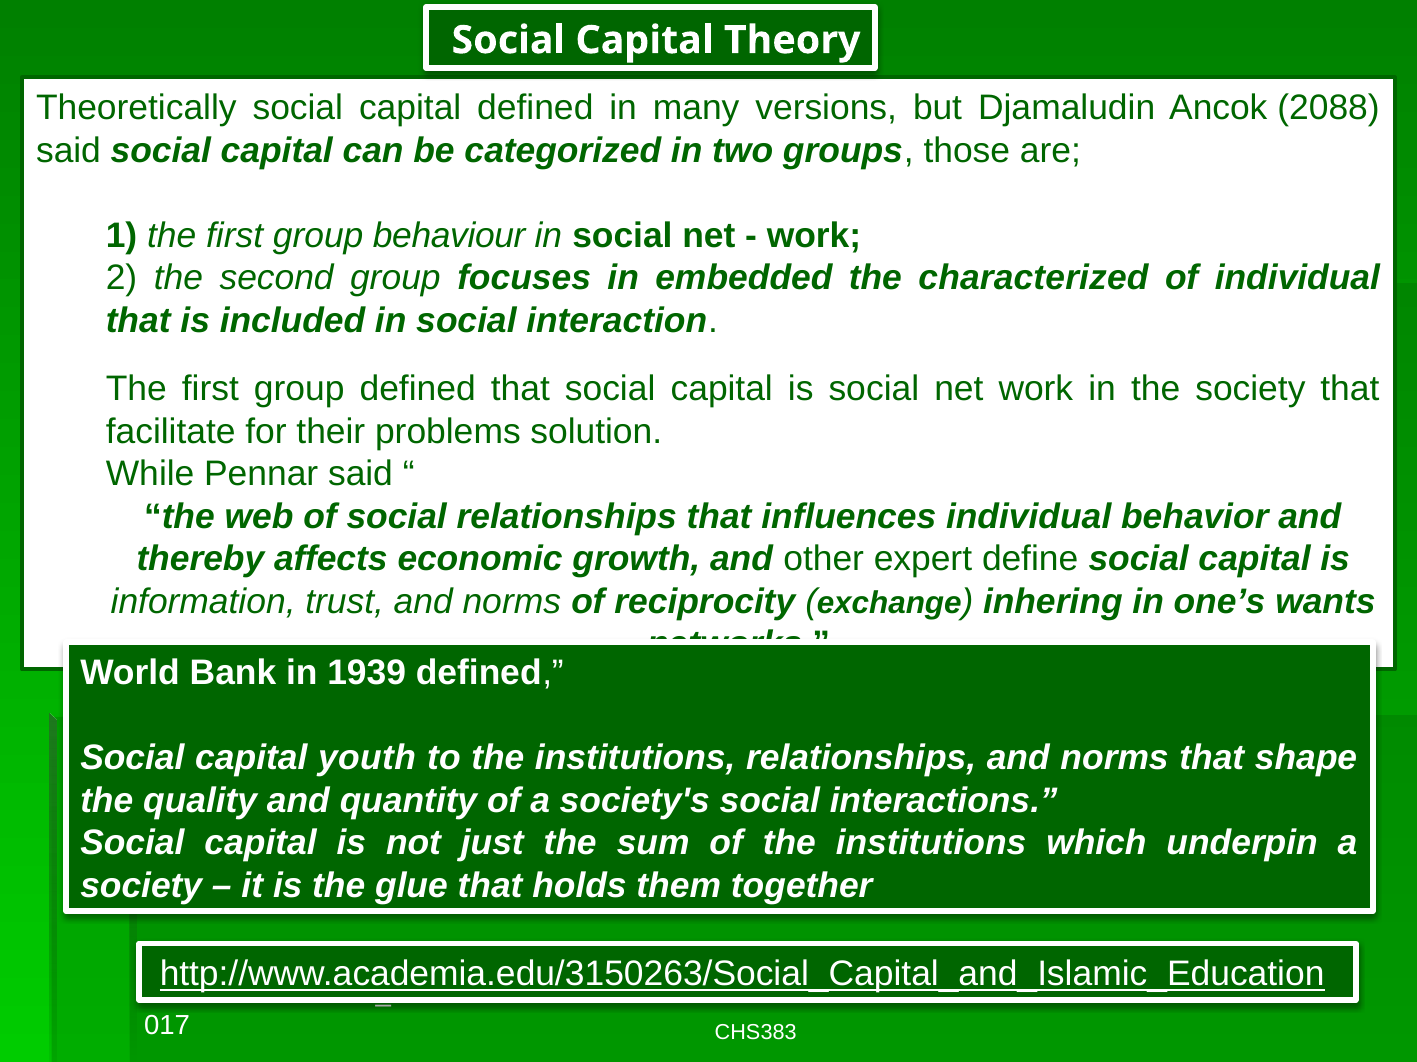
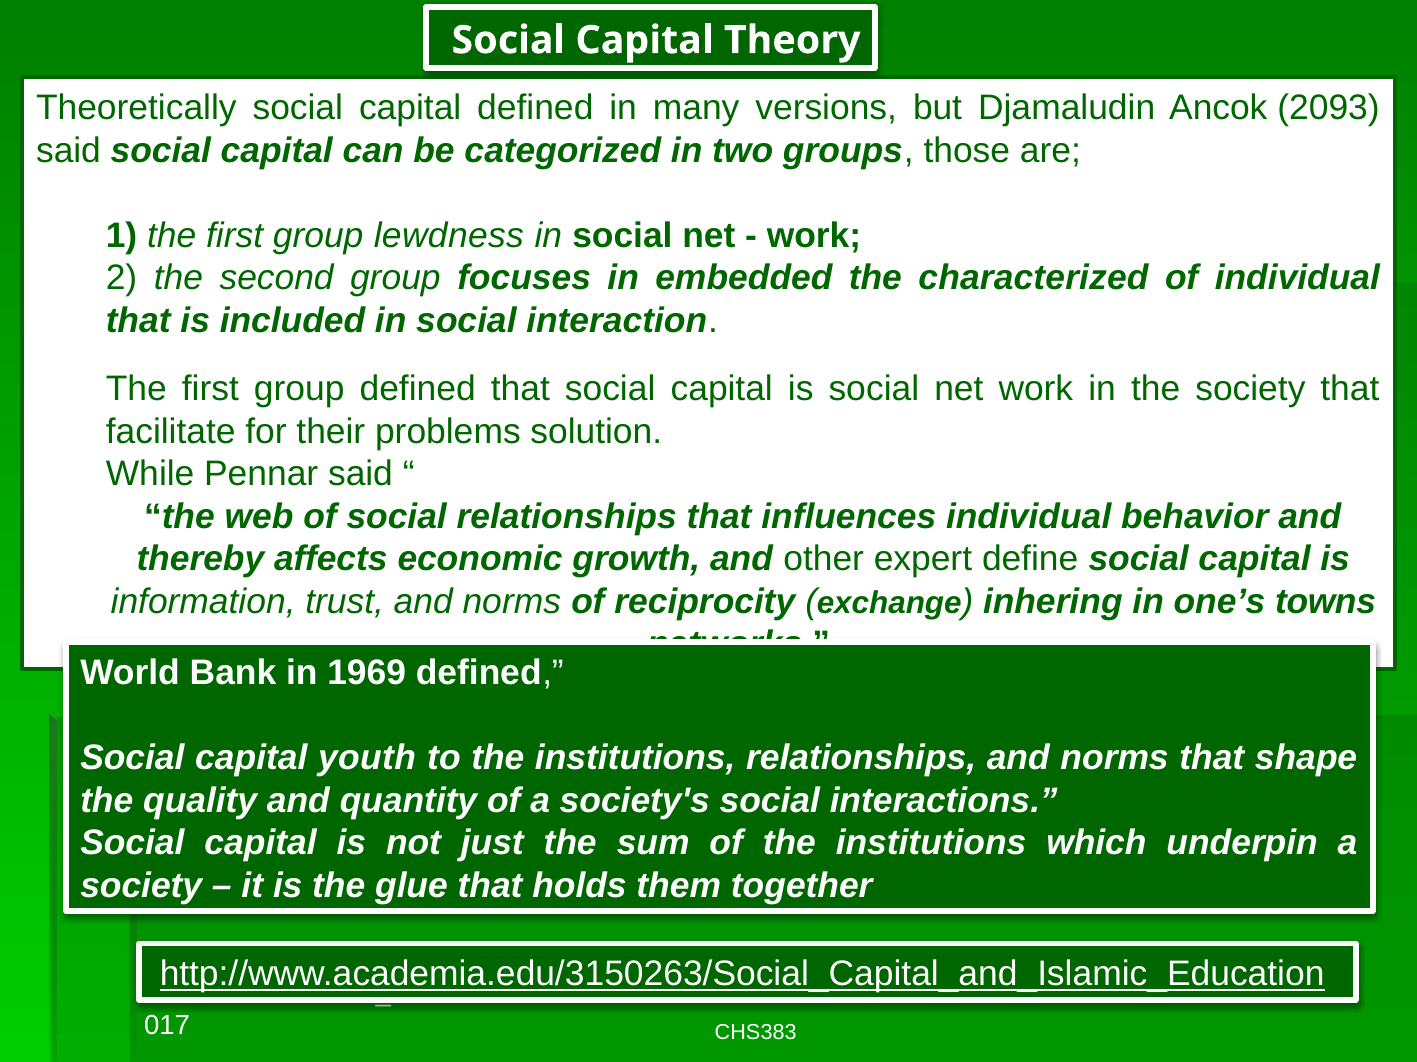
2088: 2088 -> 2093 (1329, 108)
behaviour: behaviour -> lewdness (449, 236)
wants: wants -> towns (1326, 602)
1939: 1939 -> 1969 (367, 674)
